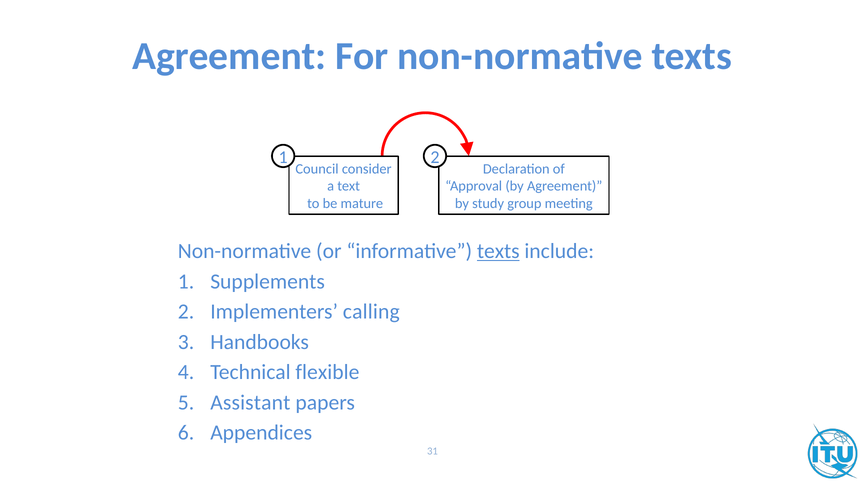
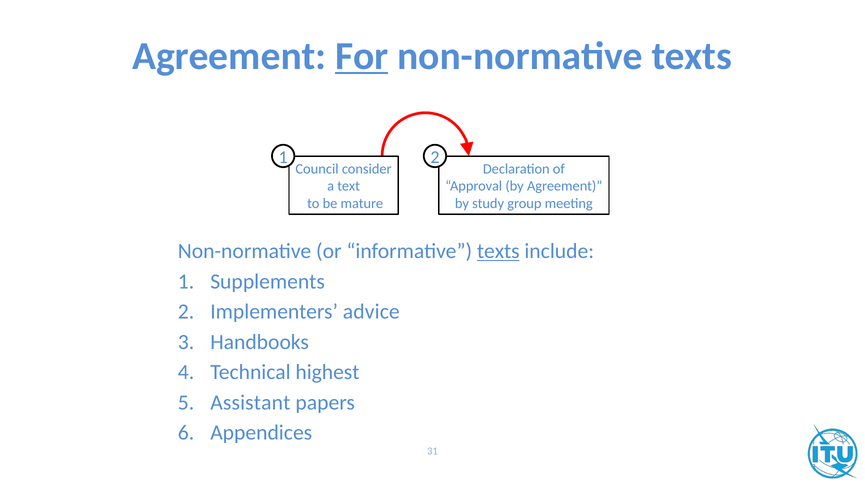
For underline: none -> present (362, 56)
calling: calling -> advice (371, 312)
flexible: flexible -> highest (327, 373)
